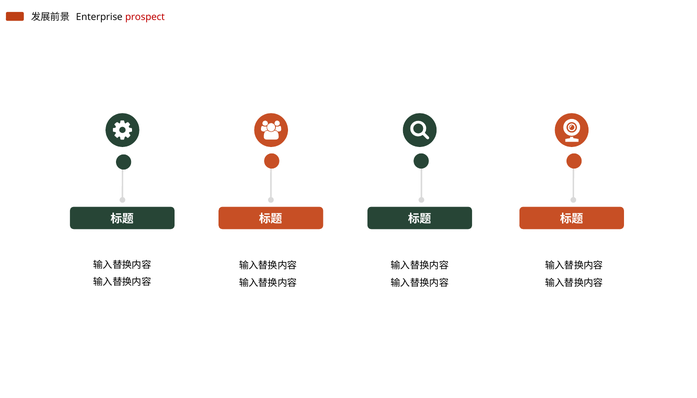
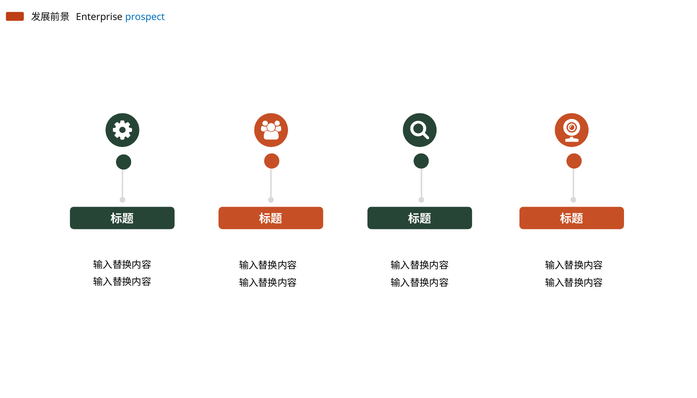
prospect colour: red -> blue (145, 17)
